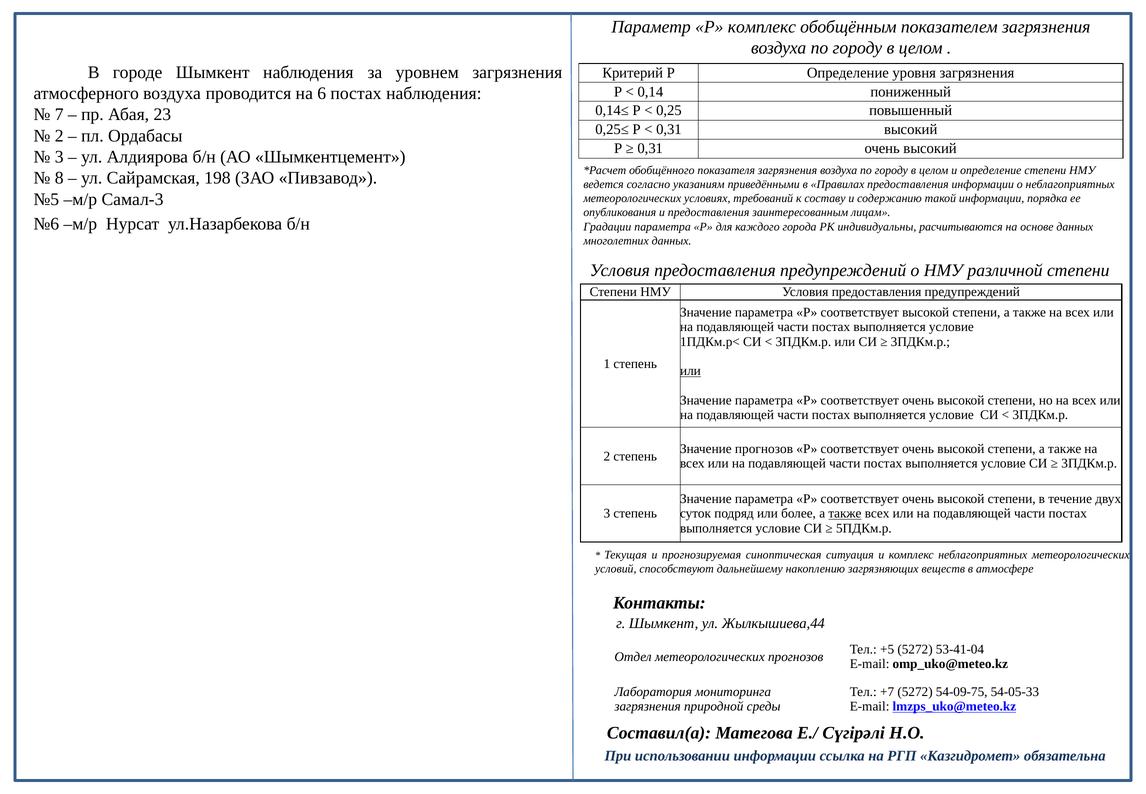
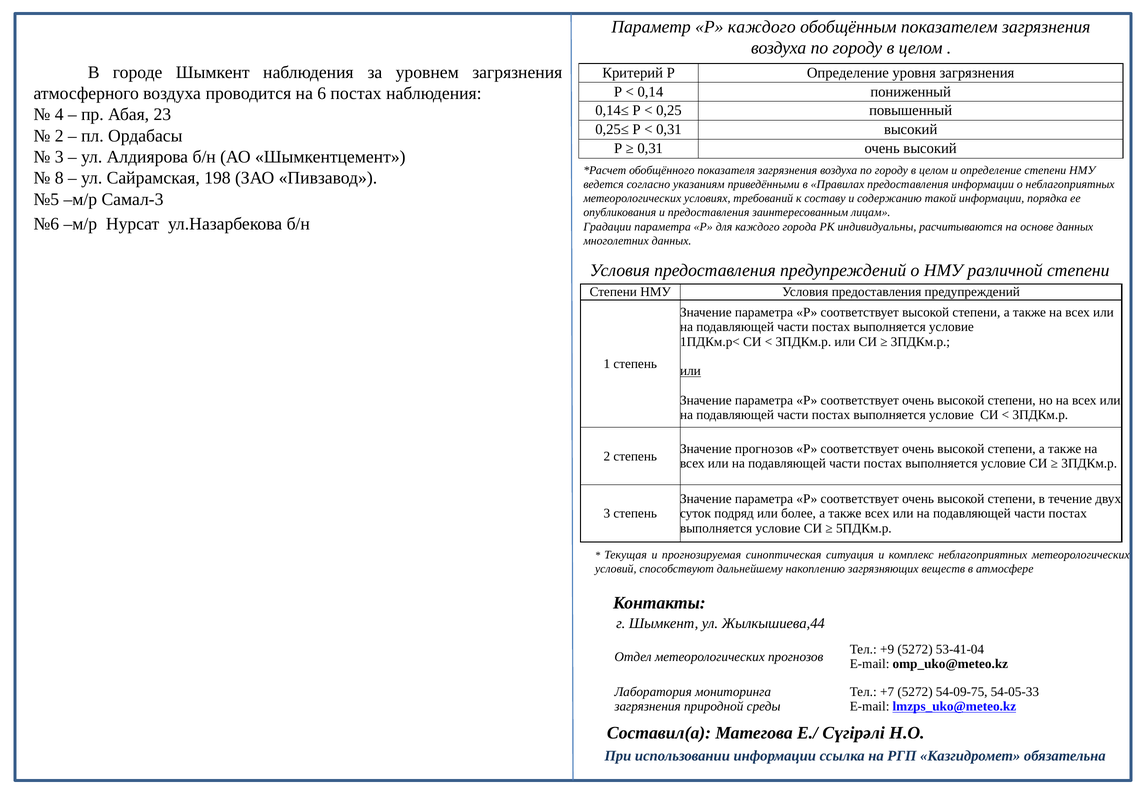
Р комплекс: комплекс -> каждого (762, 27)
7: 7 -> 4 (59, 114)
также underline: present -> none (845, 513)
+5: +5 -> +9 (887, 649)
